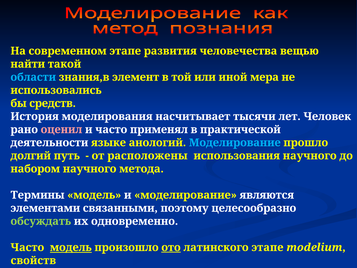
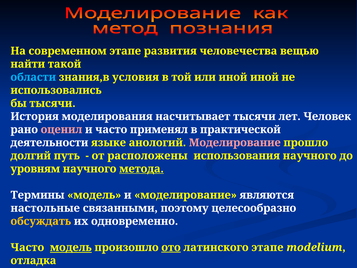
элемент: элемент -> условия (136, 77)
иной мера: мера -> иной (264, 77)
бы средств: средств -> тысячи (52, 103)
Моделирование colour: light blue -> pink (235, 143)
набором: набором -> уровням (35, 169)
метода underline: none -> present (141, 169)
элементами: элементами -> настольные (45, 208)
обсуждать colour: light green -> yellow (41, 221)
свойств: свойств -> отладка (33, 260)
